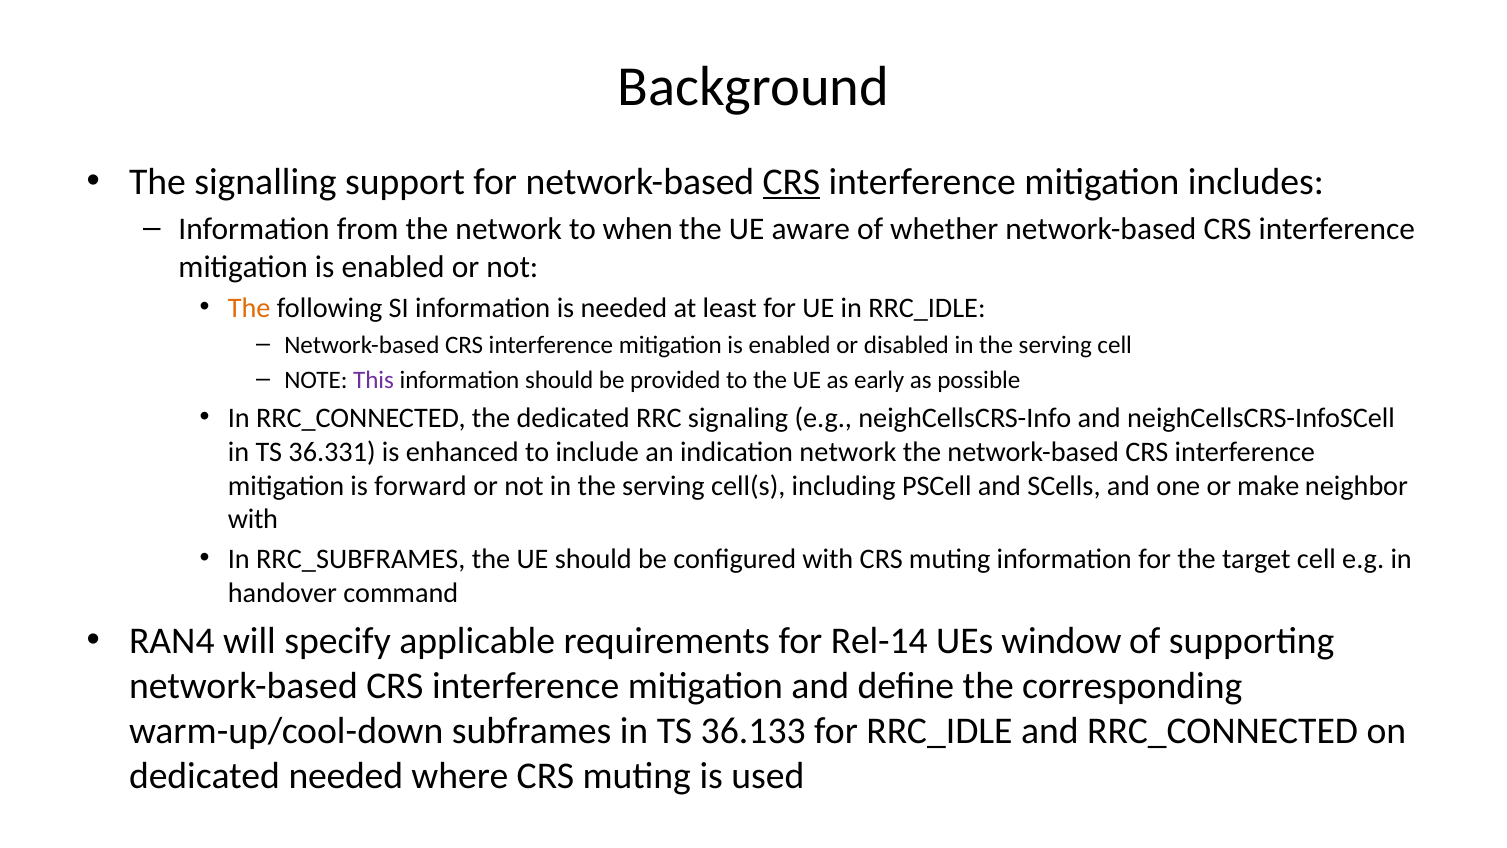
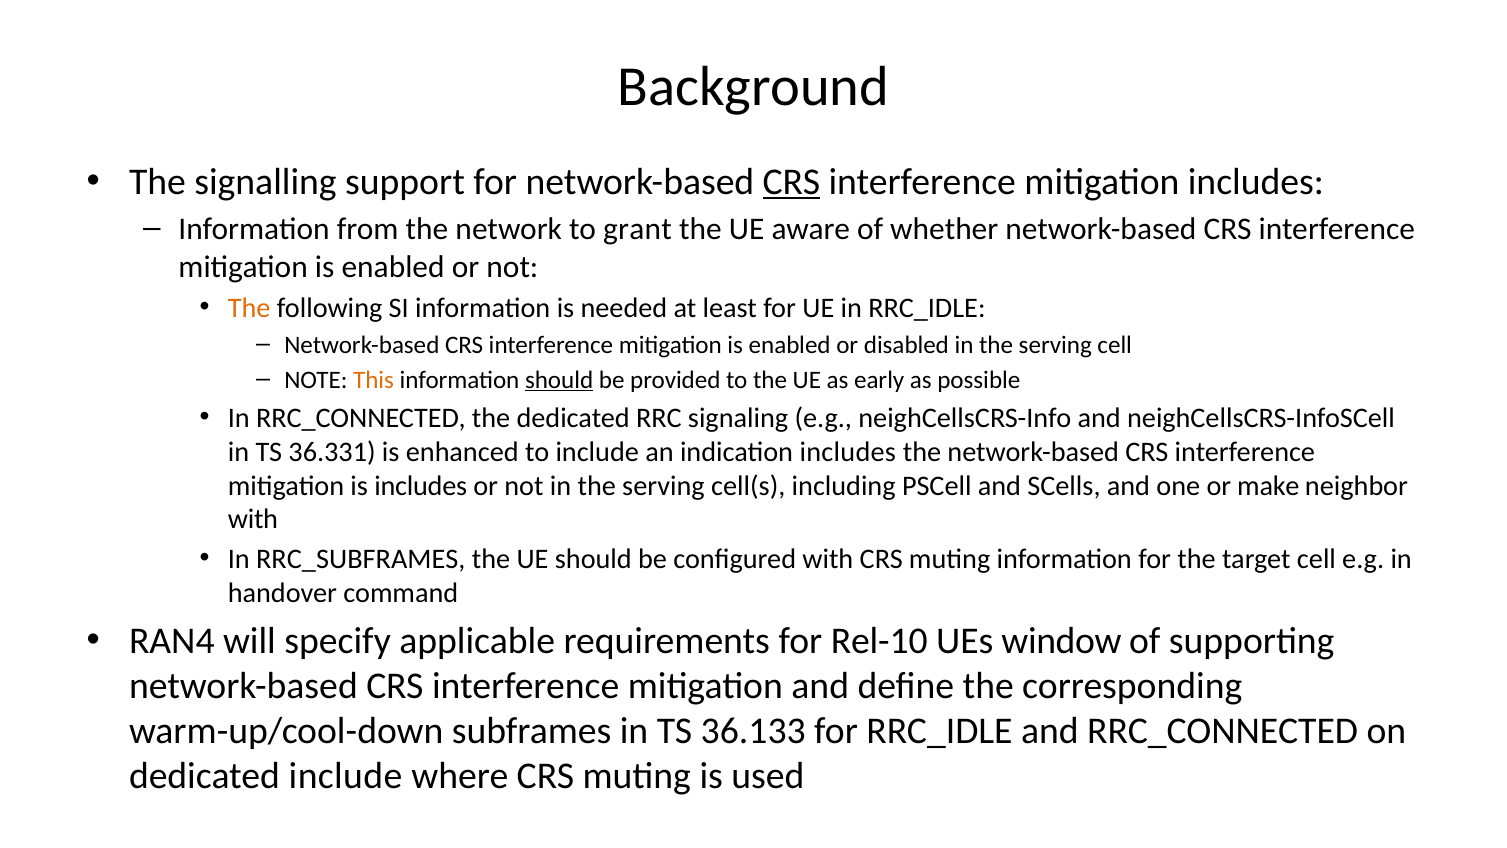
when: when -> grant (637, 229)
This colour: purple -> orange (374, 380)
should underline: none -> present (559, 380)
indication network: network -> includes (848, 452)
is forward: forward -> includes (421, 485)
Rel-14: Rel-14 -> Rel-10 (879, 641)
dedicated needed: needed -> include (346, 776)
